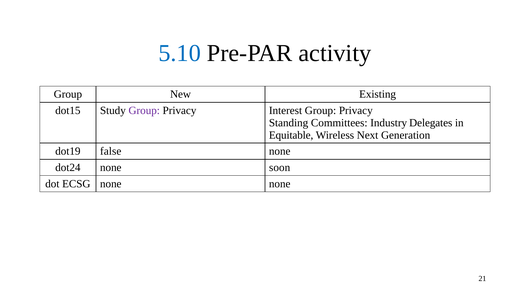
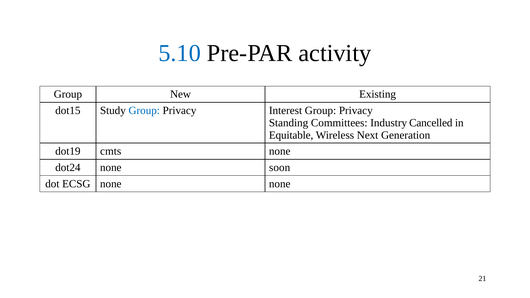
Group colour: purple -> blue (144, 111)
Delegates: Delegates -> Cancelled (431, 123)
false: false -> cmts (111, 151)
